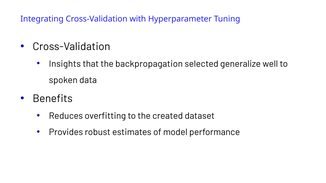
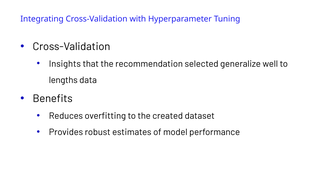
backpropagation: backpropagation -> recommendation (149, 64)
spoken: spoken -> lengths (63, 80)
